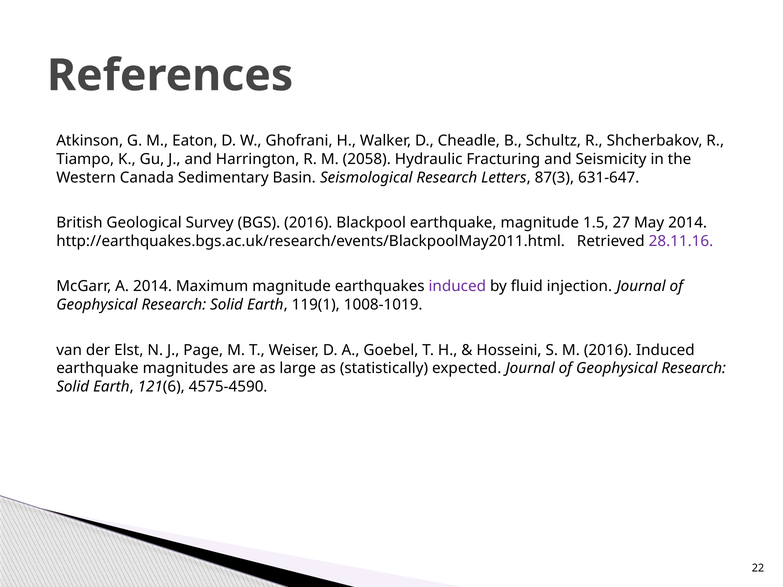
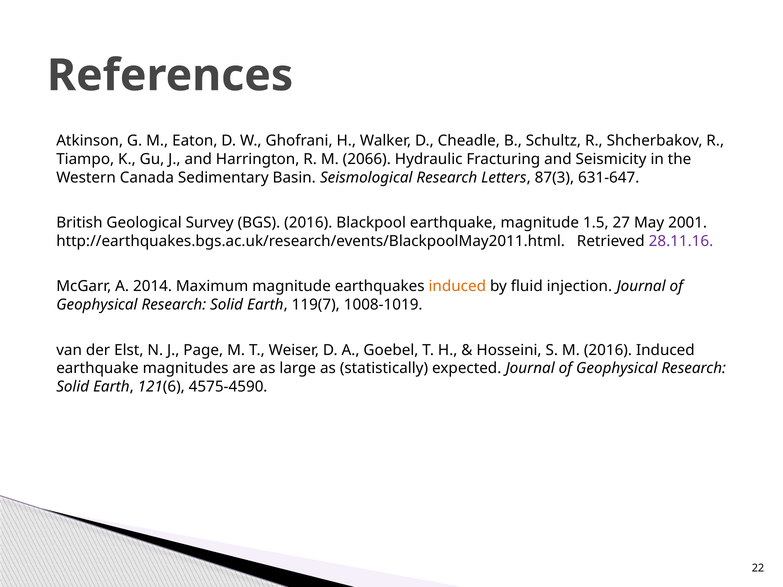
2058: 2058 -> 2066 (367, 159)
May 2014: 2014 -> 2001 (688, 223)
induced colour: purple -> orange (457, 287)
119(1: 119(1 -> 119(7 (316, 305)
